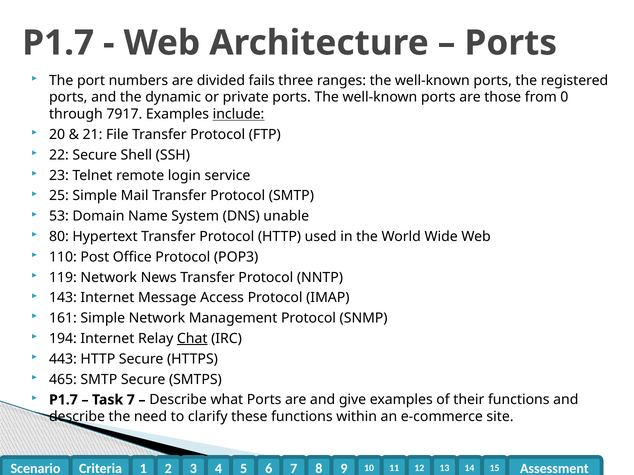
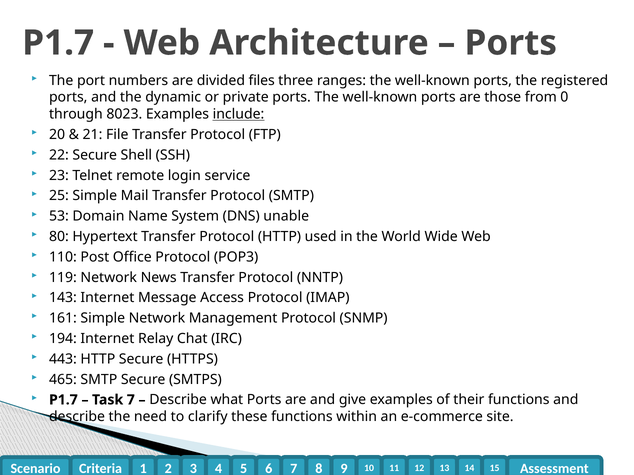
fails: fails -> files (262, 81)
7917: 7917 -> 8023 (124, 114)
Chat underline: present -> none (192, 339)
